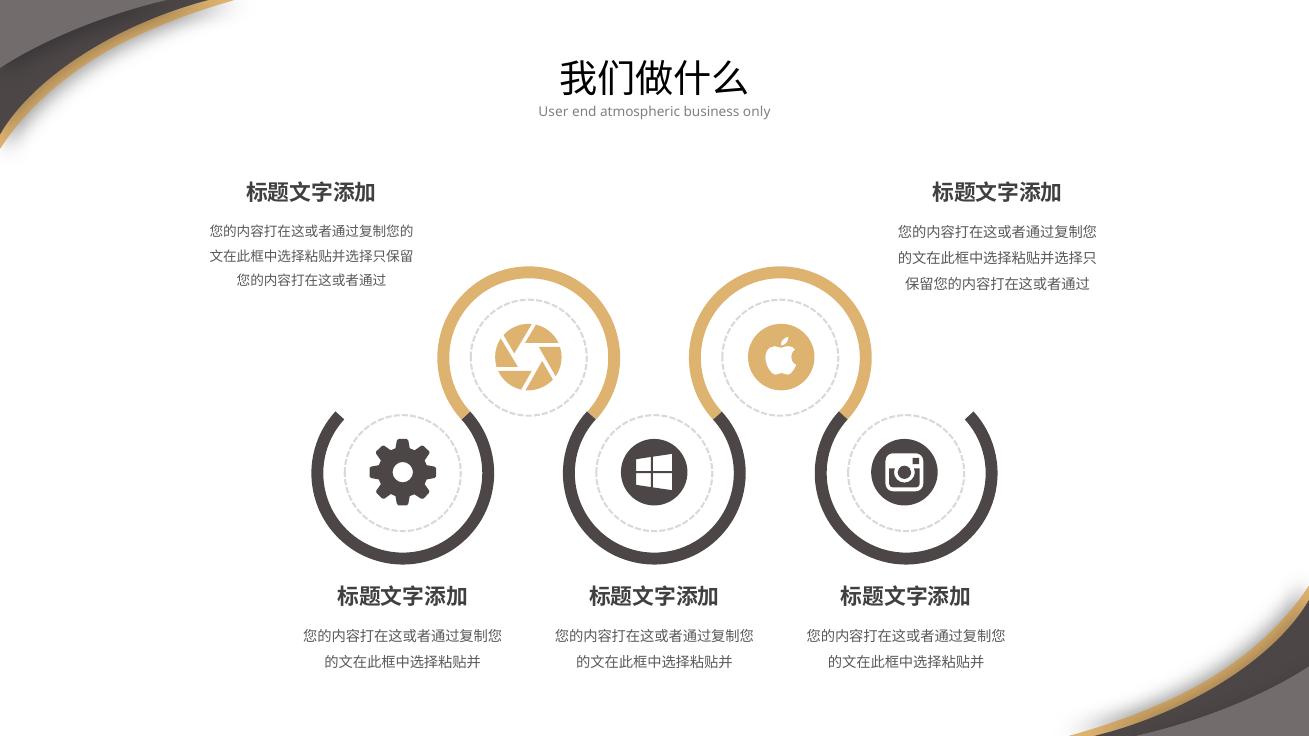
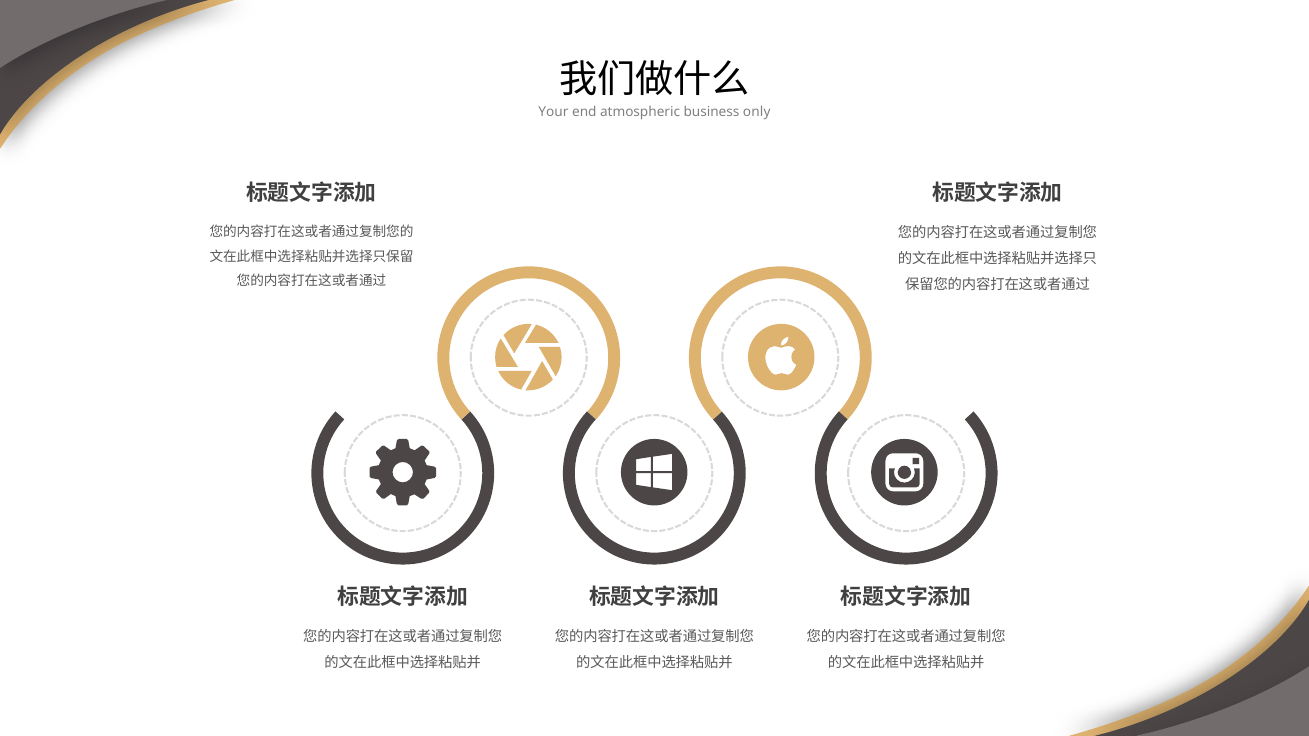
User: User -> Your (553, 113)
